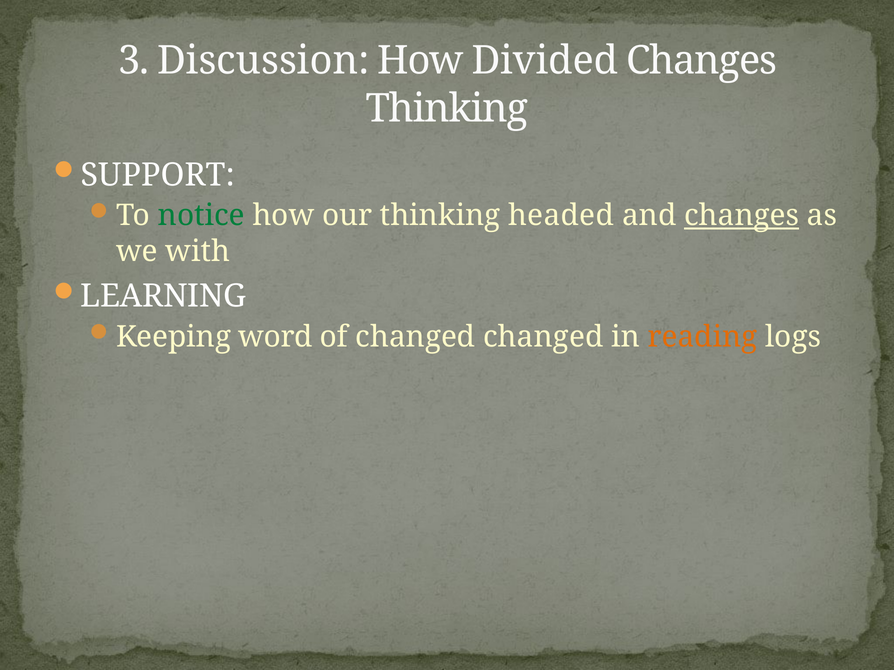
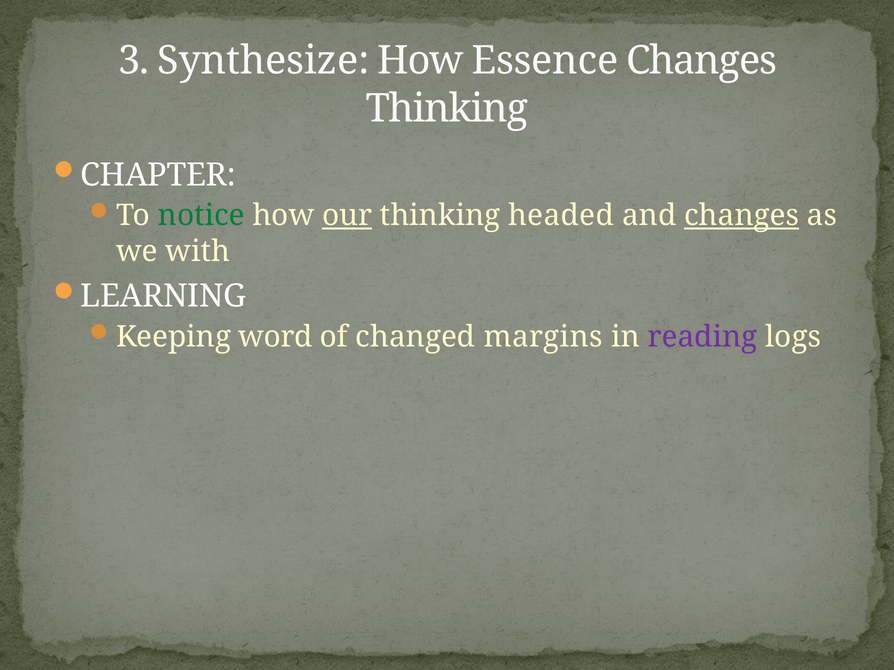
Discussion: Discussion -> Synthesize (263, 61)
Divided: Divided -> Essence (545, 61)
SUPPORT: SUPPORT -> CHAPTER (158, 175)
our underline: none -> present (347, 216)
changed changed: changed -> margins (543, 337)
reading colour: orange -> purple (703, 337)
